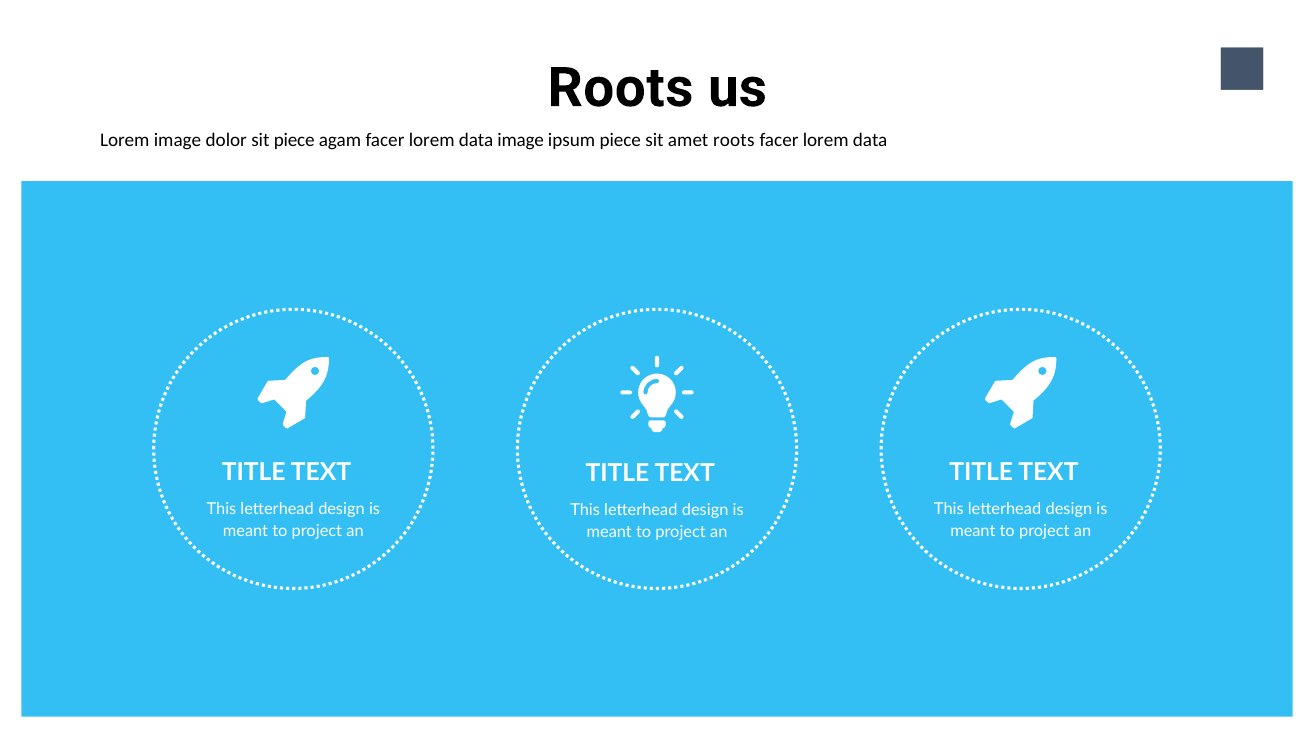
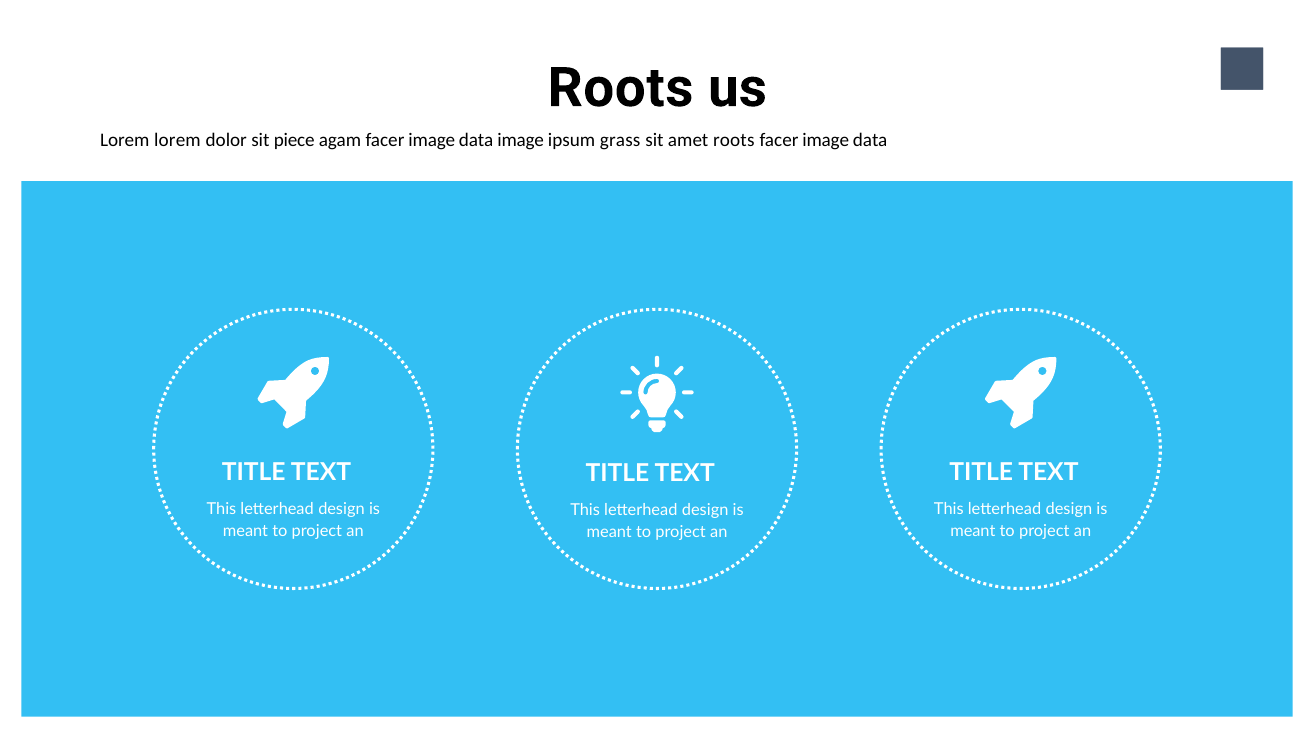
Lorem image: image -> lorem (177, 140)
agam facer lorem: lorem -> image (432, 140)
ipsum piece: piece -> grass (620, 140)
lorem: lorem -> image (826, 140)
